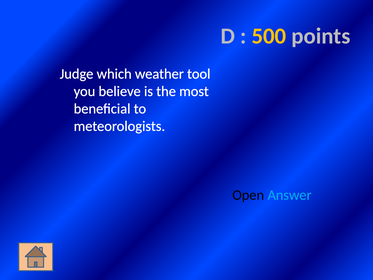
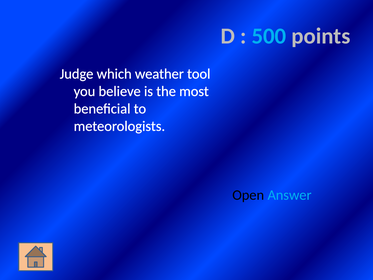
500 colour: yellow -> light blue (269, 36)
